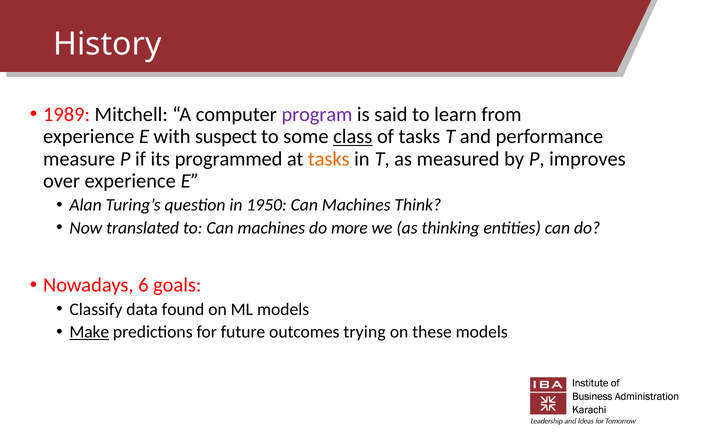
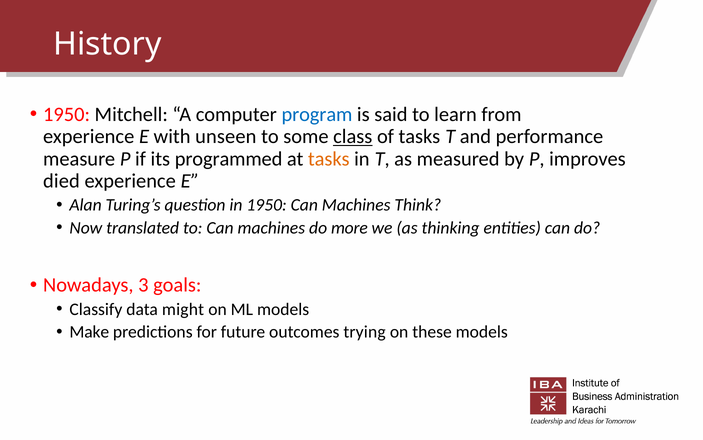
1989: 1989 -> 1950 (67, 115)
program colour: purple -> blue (317, 115)
suspect: suspect -> unseen (226, 137)
over: over -> died (61, 181)
6: 6 -> 3 (143, 285)
found: found -> might (183, 309)
Make underline: present -> none (89, 332)
